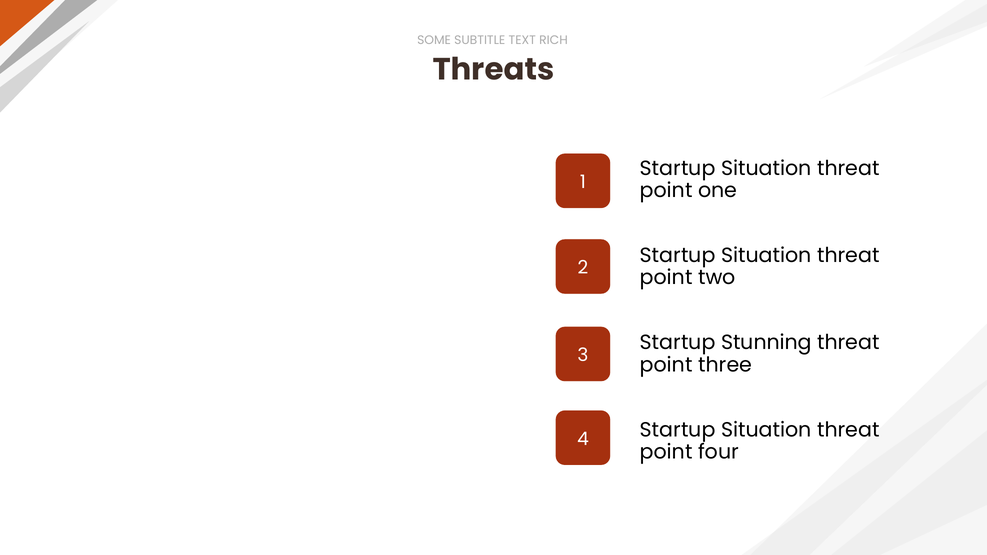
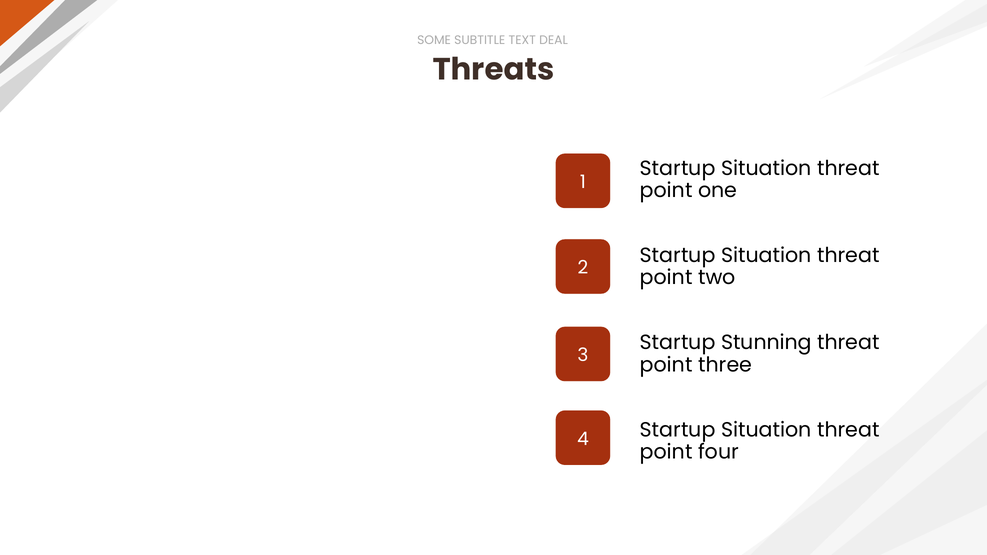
RICH: RICH -> DEAL (554, 40)
